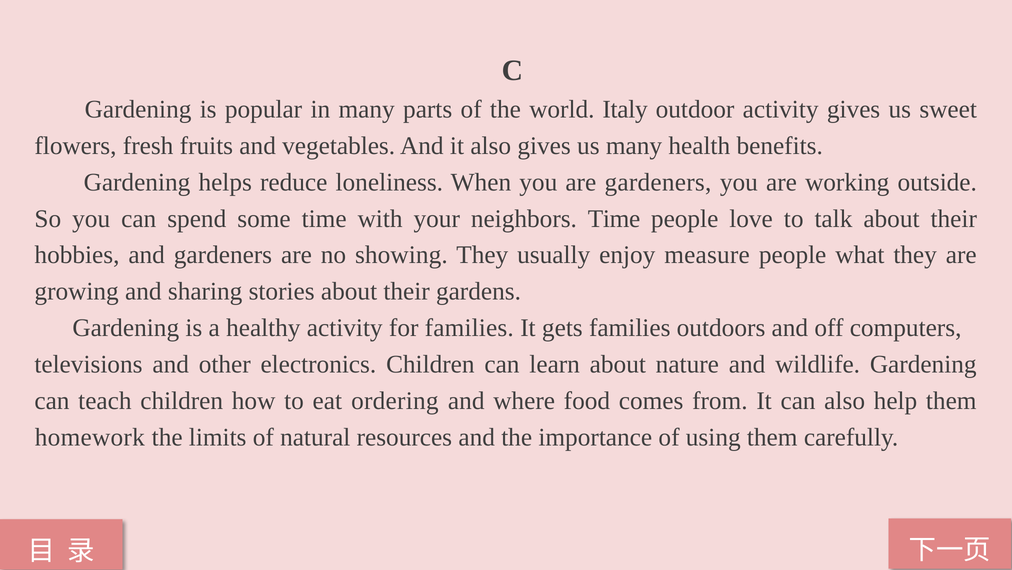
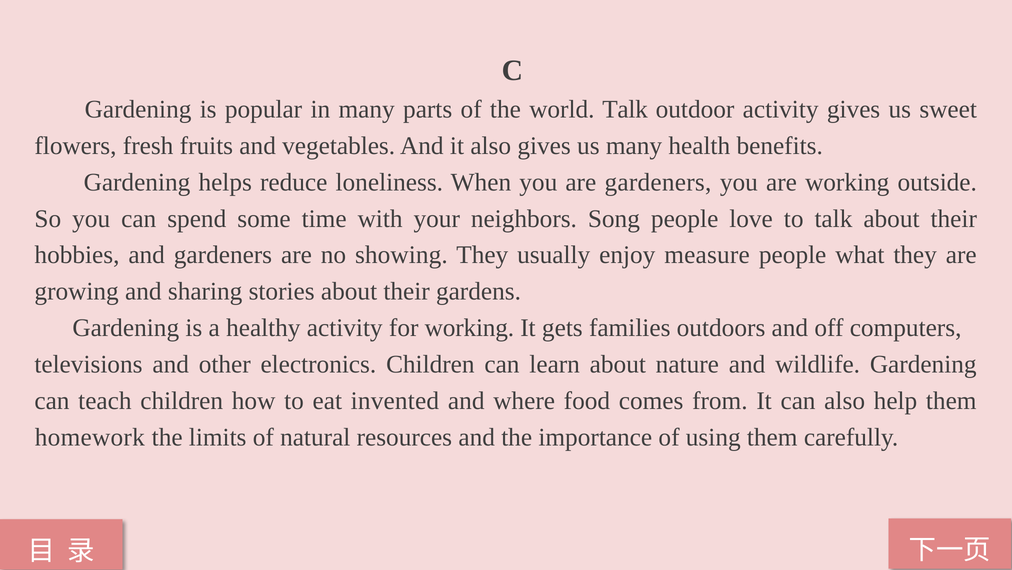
world Italy: Italy -> Talk (625, 109)
neighbors Time: Time -> Song (614, 218)
for families: families -> working (469, 328)
ordering: ordering -> invented (395, 400)
